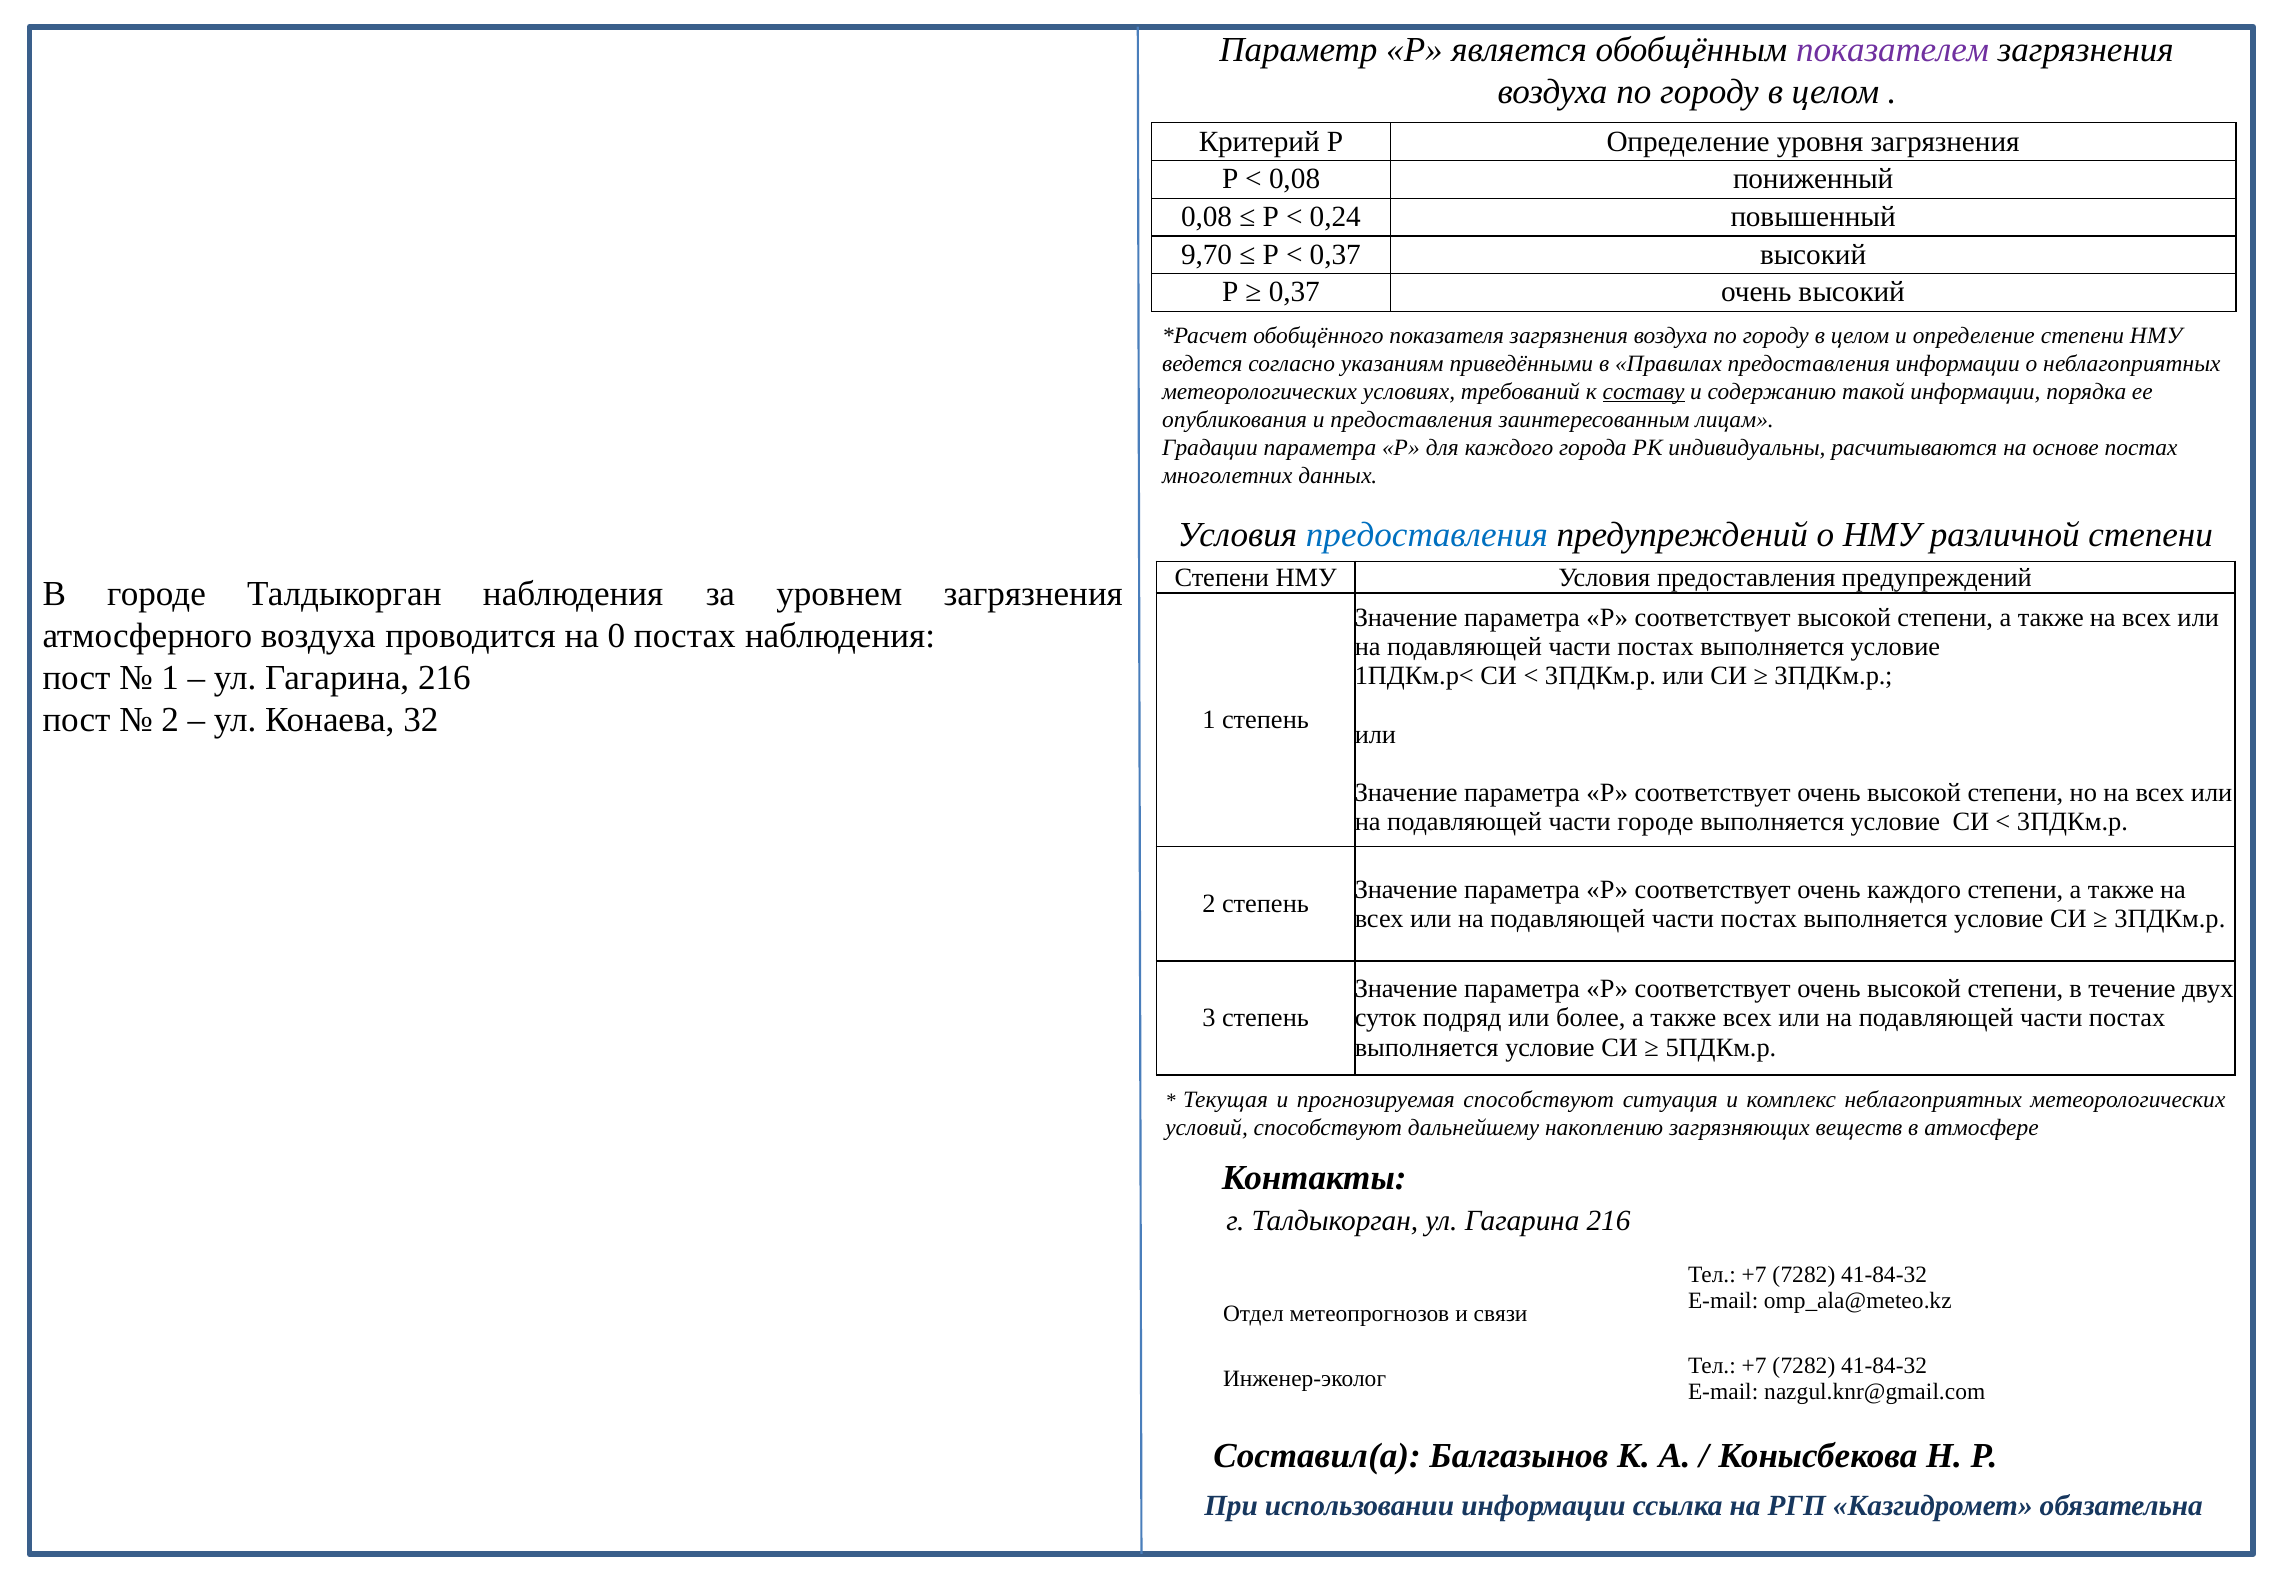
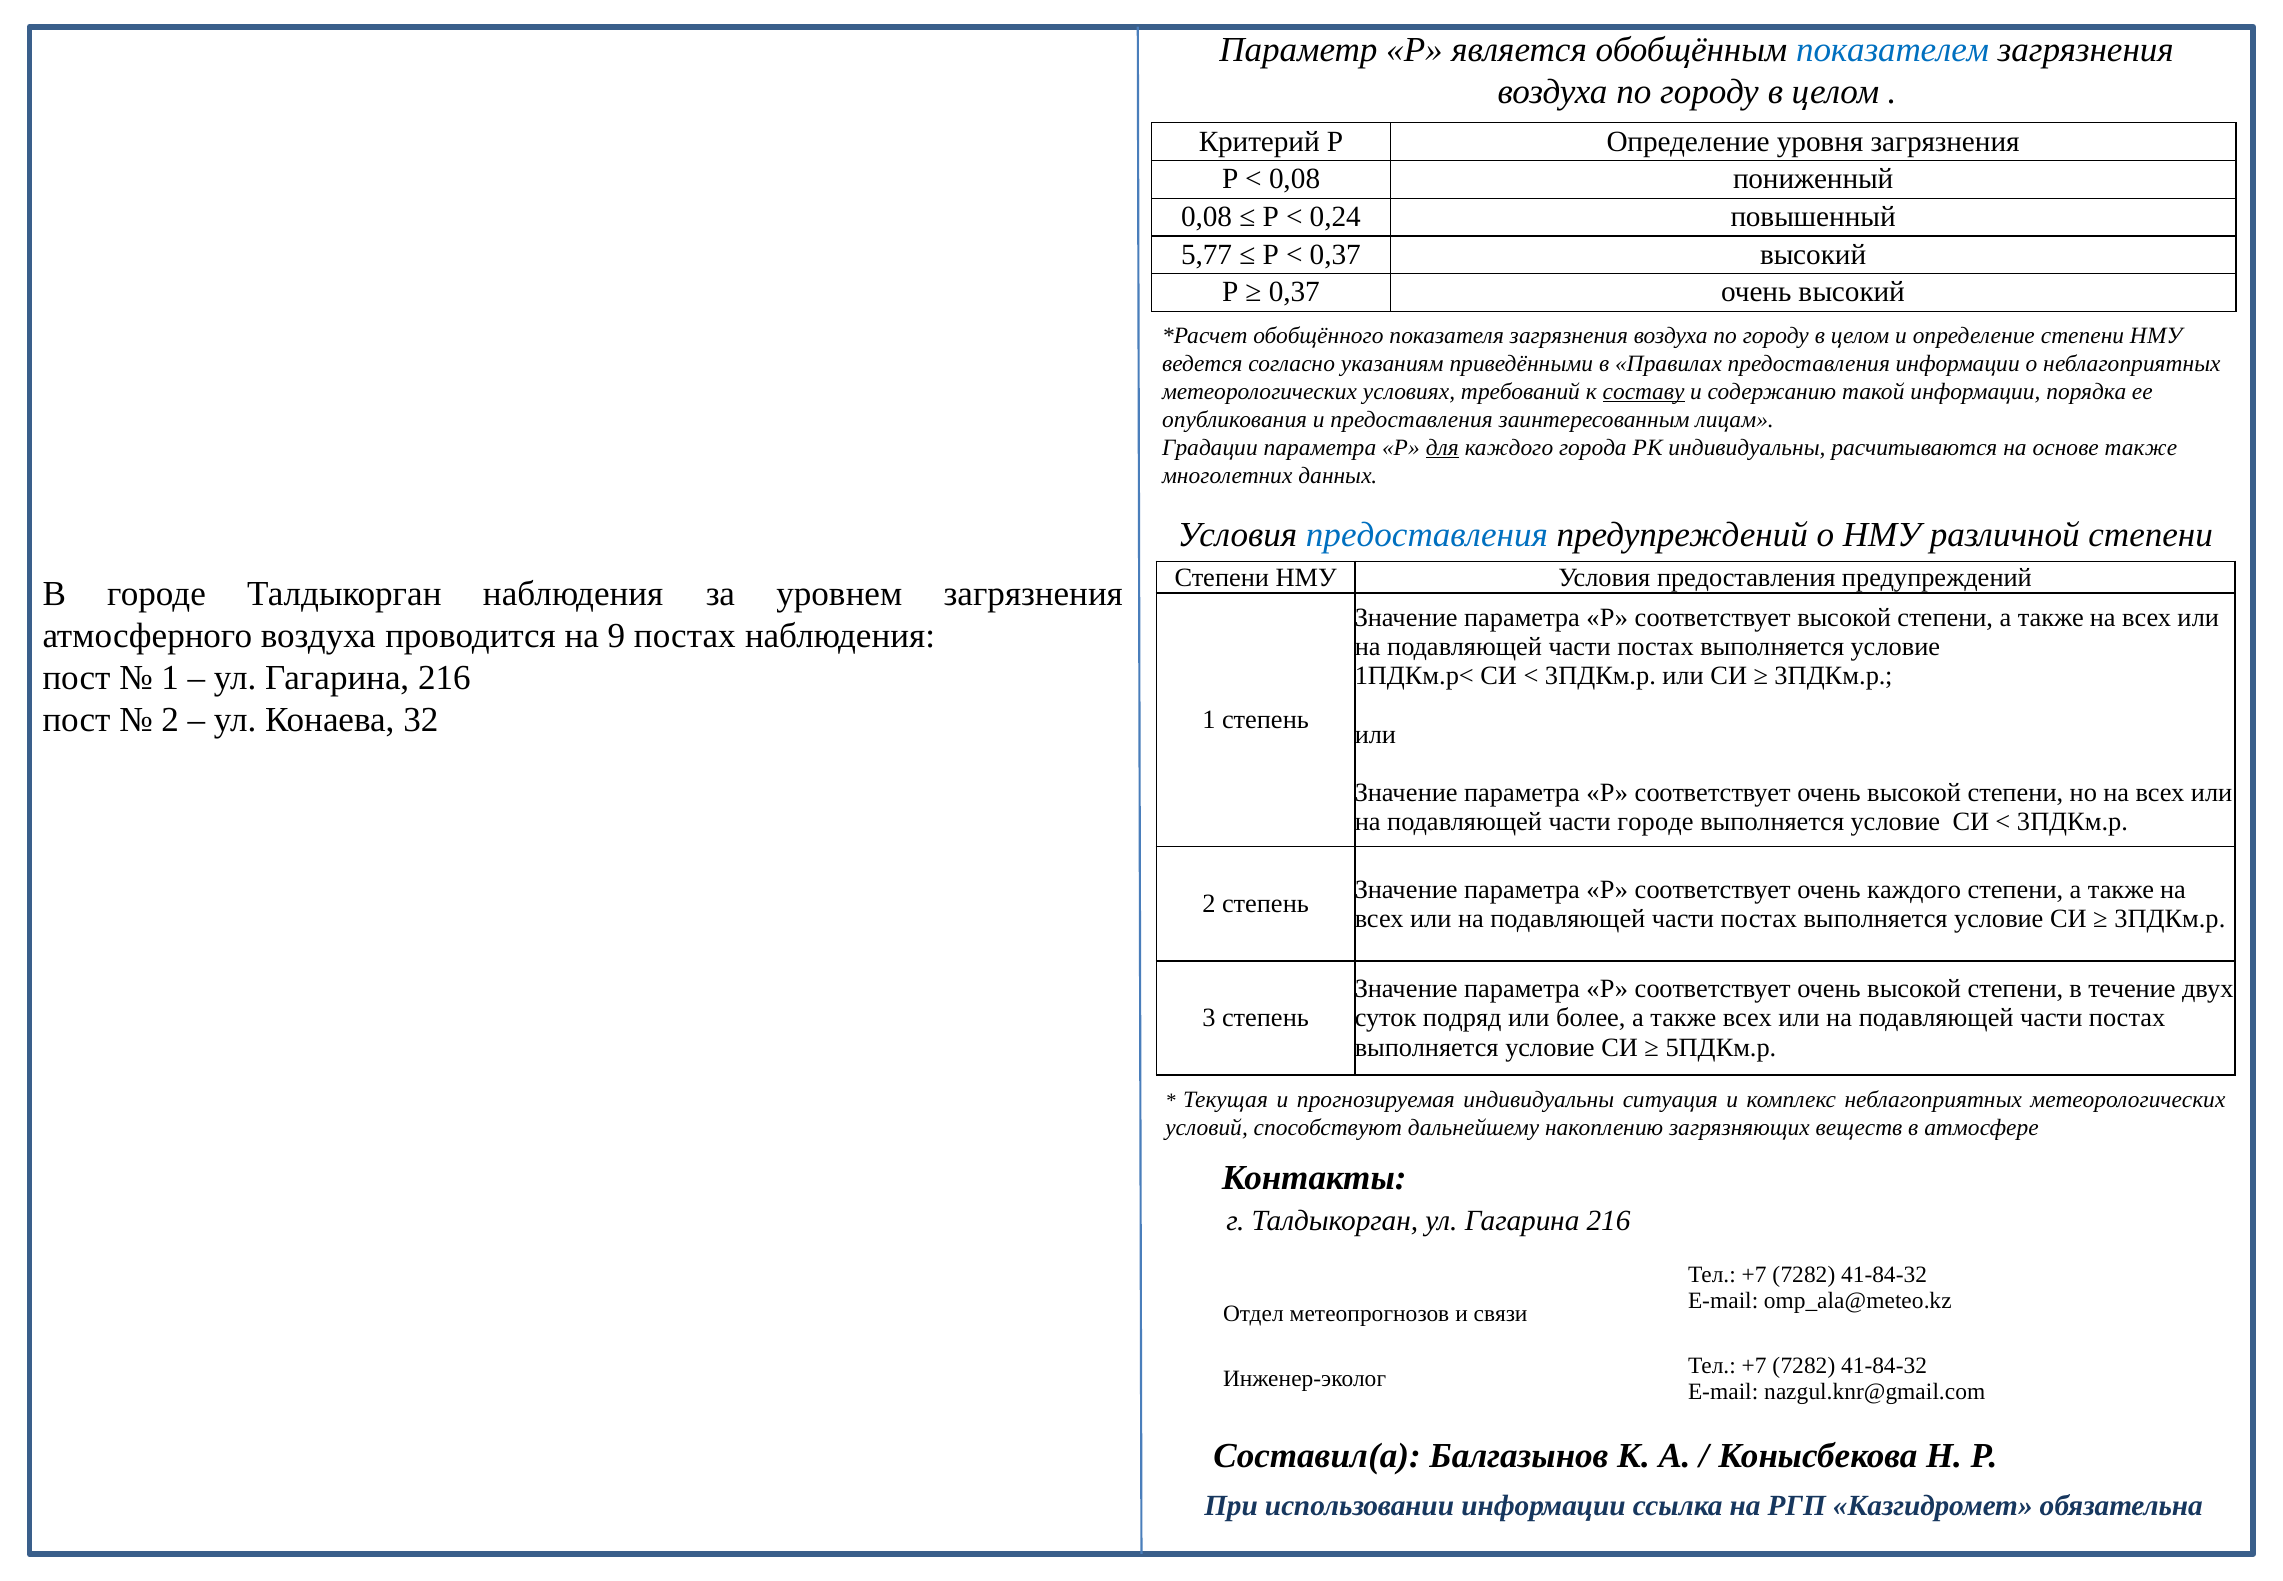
показателем colour: purple -> blue (1893, 50)
9,70: 9,70 -> 5,77 (1207, 254)
для underline: none -> present (1442, 447)
основе постах: постах -> также (2141, 447)
0: 0 -> 9 (616, 636)
прогнозируемая способствуют: способствуют -> индивидуальны (1539, 1100)
